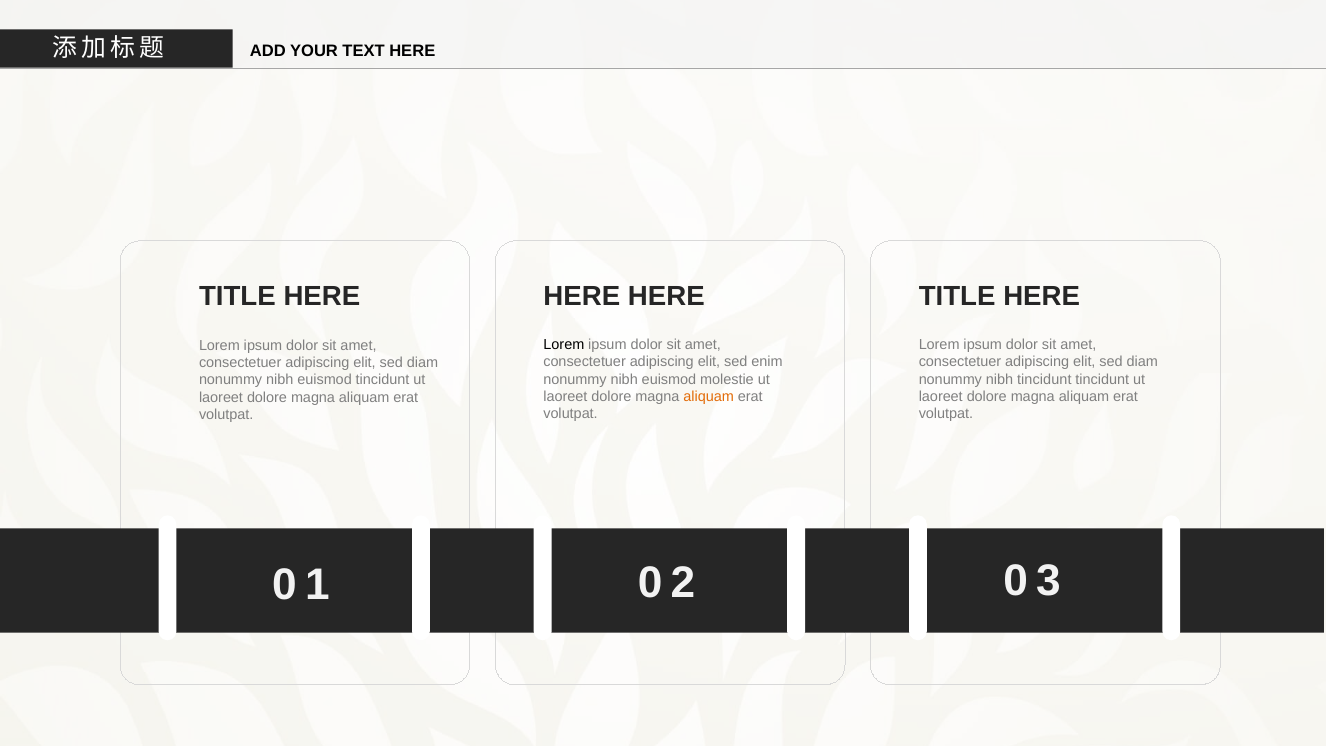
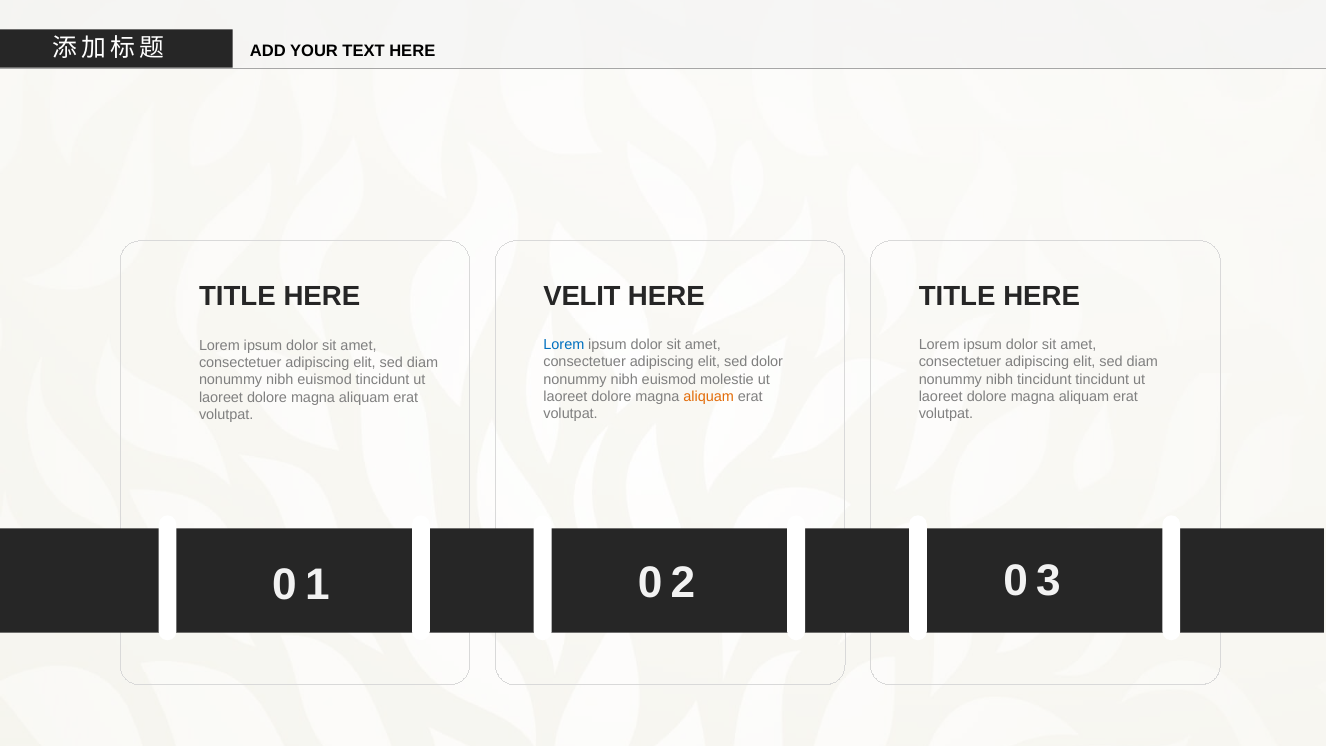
HERE: HERE -> VELIT (582, 296)
Lorem colour: black -> blue (564, 344)
sed enim: enim -> dolor (767, 362)
